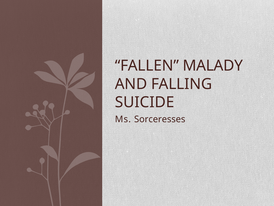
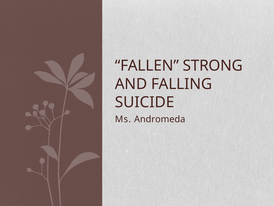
MALADY: MALADY -> STRONG (213, 66)
Sorceresses: Sorceresses -> Andromeda (160, 119)
